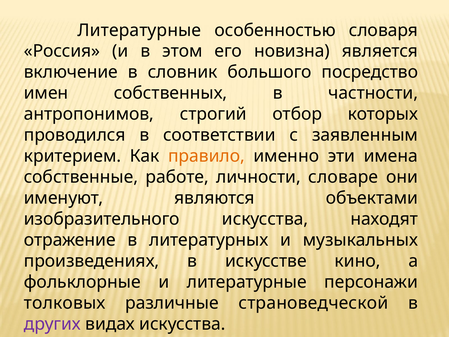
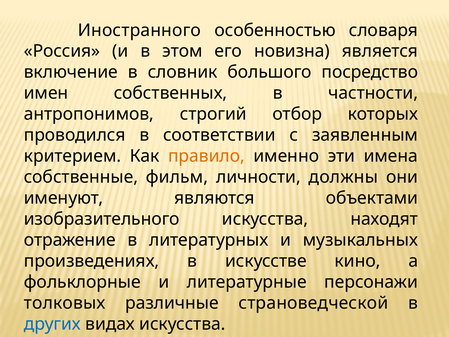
Литературные: Литературные -> Иностранного (139, 30)
работе: работе -> фильм (177, 177)
словаре: словаре -> должны (343, 177)
других colour: purple -> blue (52, 324)
